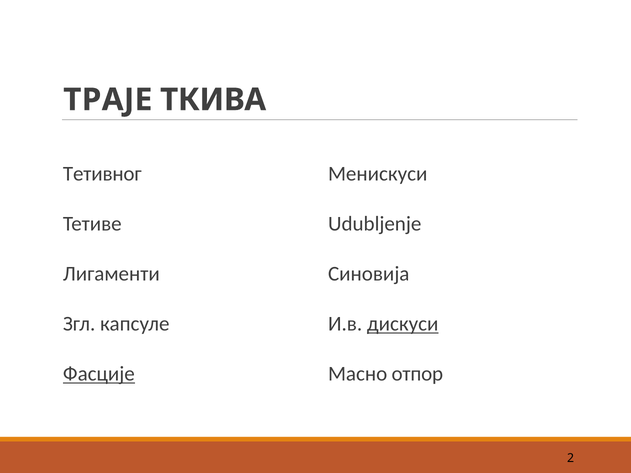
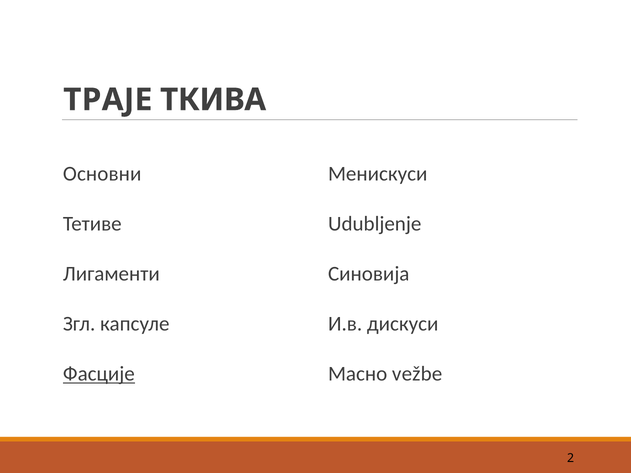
Тетивног: Тетивног -> Основни (102, 174)
дискуси underline: present -> none (403, 324)
отпор: отпор -> vežbe (417, 374)
